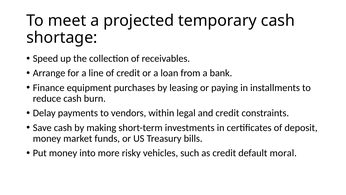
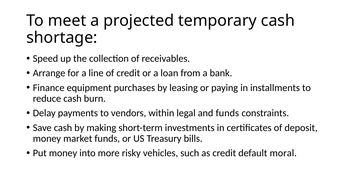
and credit: credit -> funds (227, 113)
